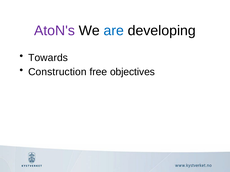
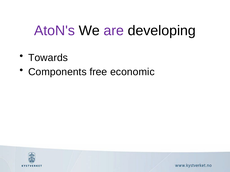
are colour: blue -> purple (114, 31)
Construction: Construction -> Components (57, 72)
objectives: objectives -> economic (132, 72)
